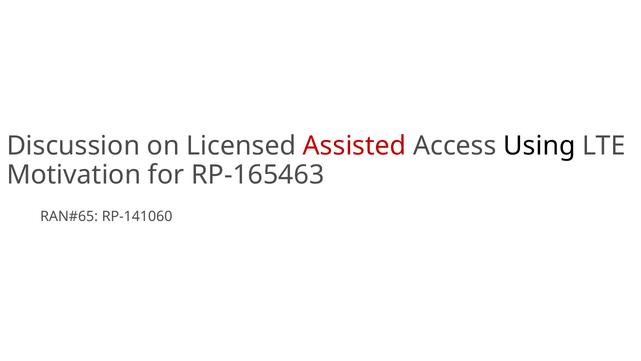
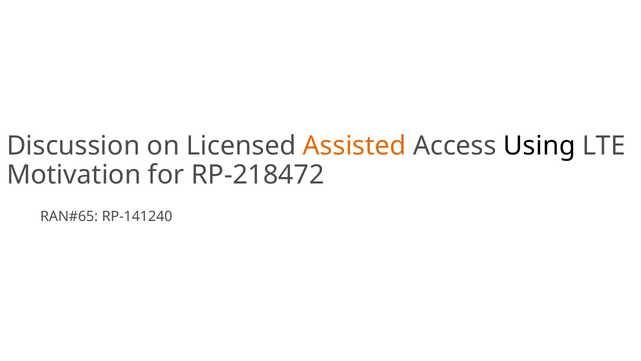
Assisted colour: red -> orange (355, 146)
RP-165463: RP-165463 -> RP-218472 (258, 175)
RP-141060: RP-141060 -> RP-141240 (137, 216)
